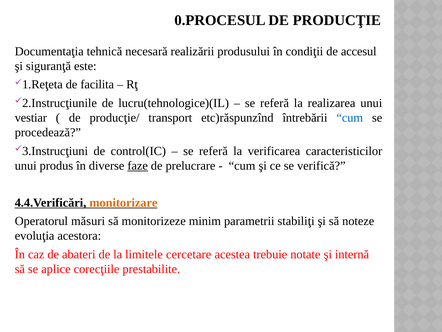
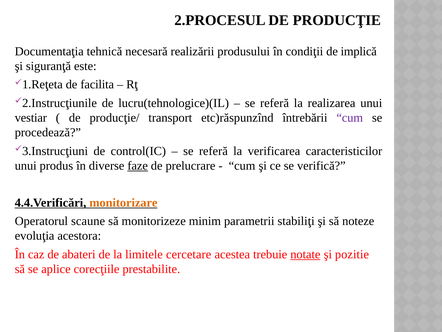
0.PROCESUL: 0.PROCESUL -> 2.PROCESUL (220, 20)
accesul: accesul -> implică (359, 51)
cum colour: blue -> purple (350, 118)
măsuri: măsuri -> scaune (88, 221)
notate underline: none -> present (305, 254)
internă: internă -> pozitie (352, 254)
